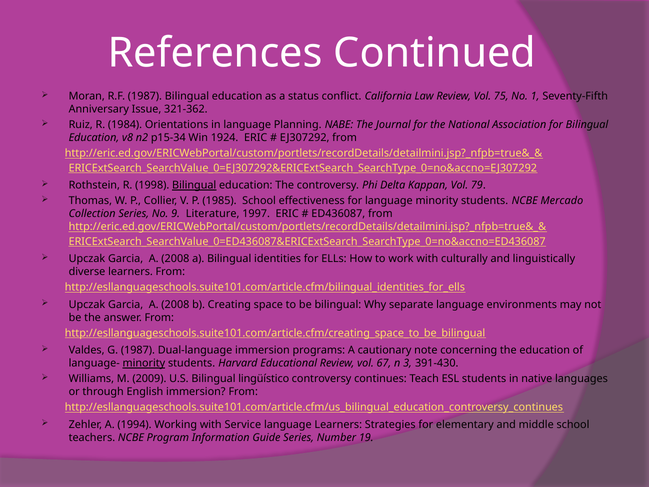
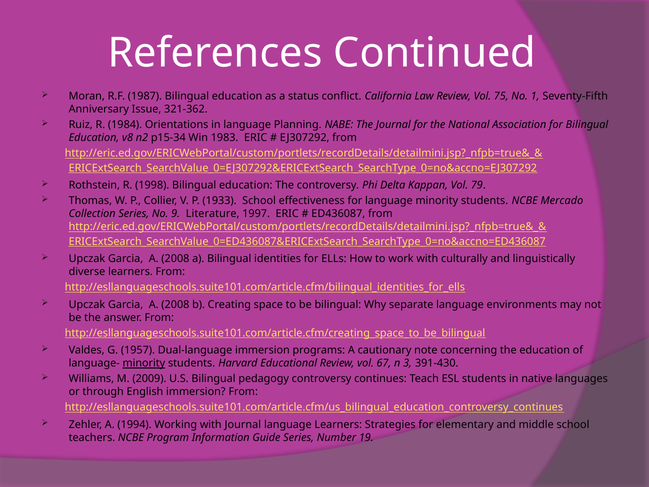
1924: 1924 -> 1983 (225, 138)
Bilingual underline: present -> none (194, 185)
1985: 1985 -> 1933 (220, 201)
G 1987: 1987 -> 1957 (138, 350)
lingüístico: lingüístico -> pedagogy (264, 379)
with Service: Service -> Journal (243, 424)
